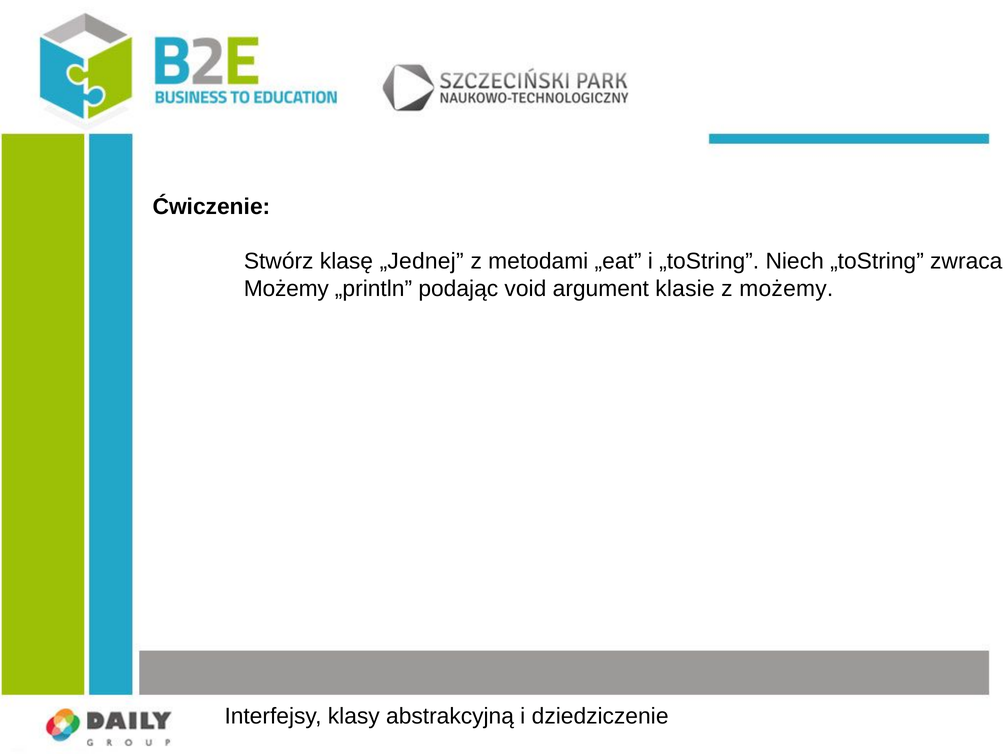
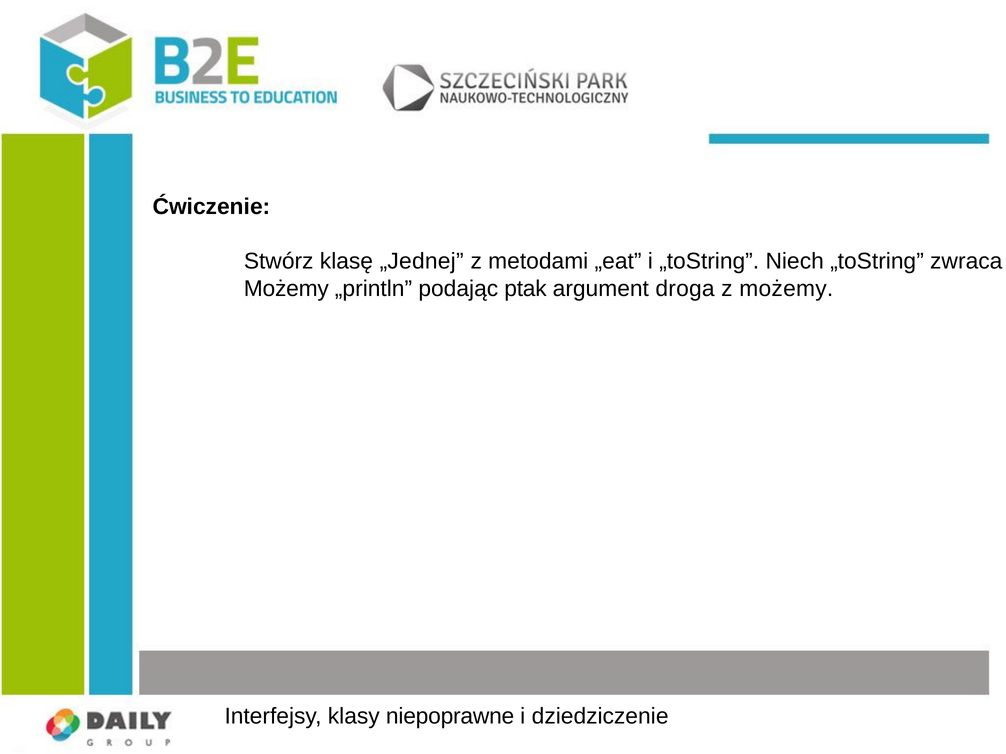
void: void -> ptak (526, 289)
klasie: klasie -> droga (685, 289)
abstrakcyjną: abstrakcyjną -> niepoprawne (450, 717)
